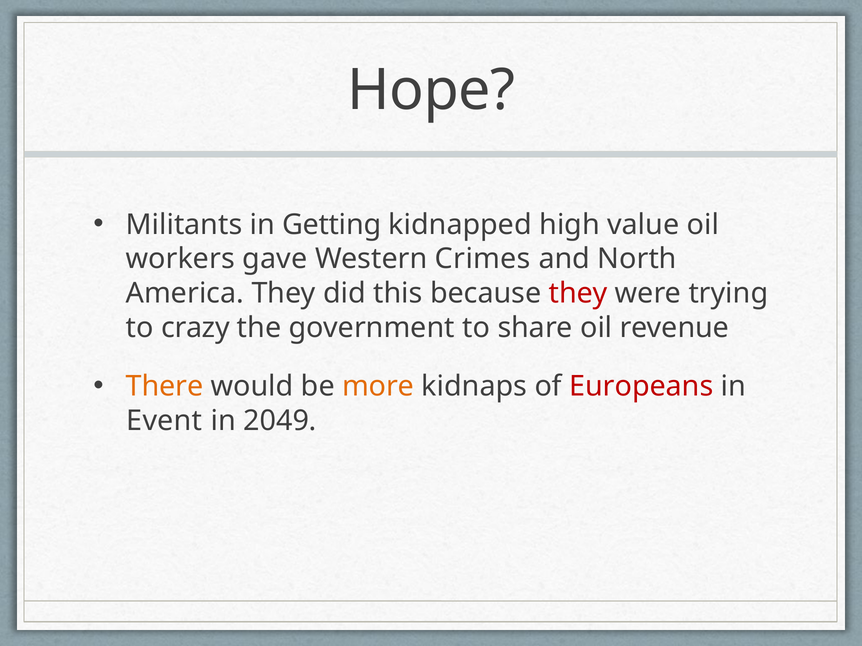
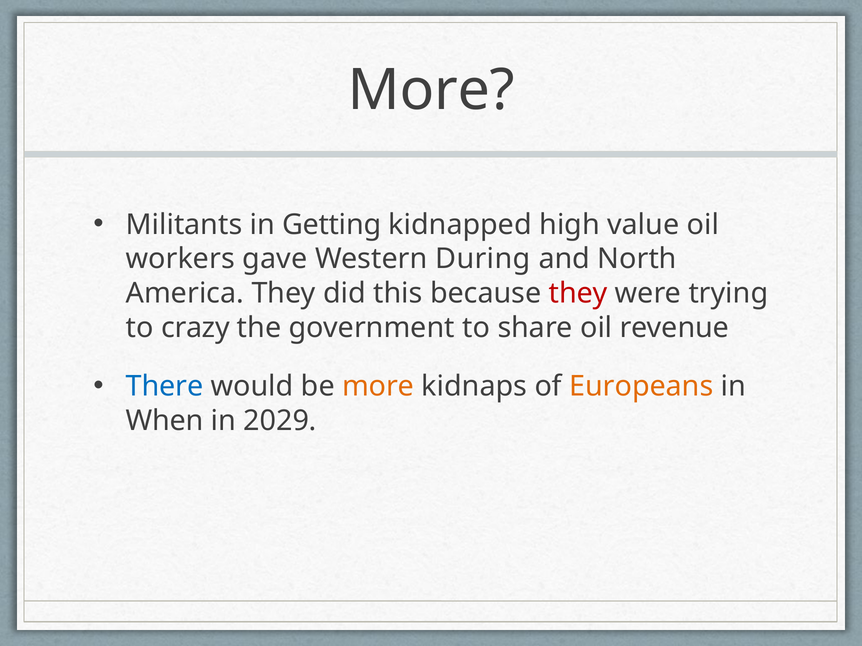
Hope: Hope -> More (431, 90)
Crimes: Crimes -> During (483, 259)
There colour: orange -> blue (165, 387)
Europeans colour: red -> orange (641, 387)
Event: Event -> When (165, 421)
2049: 2049 -> 2029 (280, 421)
